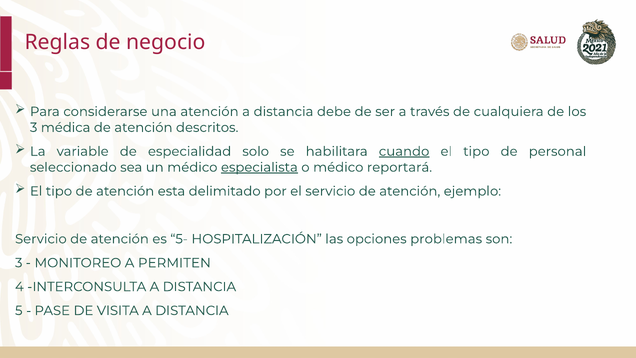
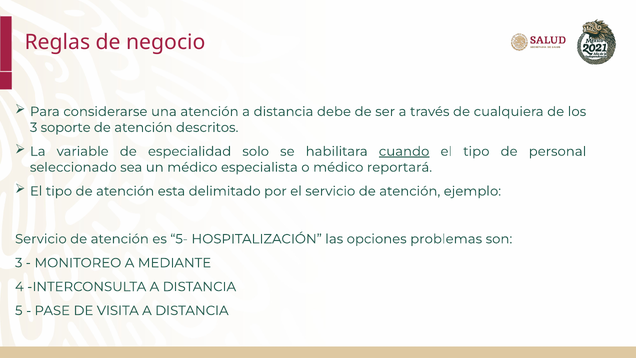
médica: médica -> soporte (66, 127)
especialista underline: present -> none (259, 167)
PERMITEN: PERMITEN -> MEDIANTE (174, 263)
